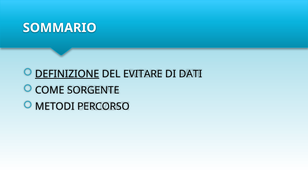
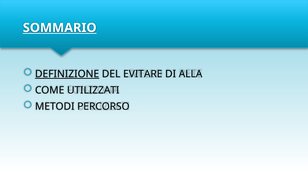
SOMMARIO underline: none -> present (60, 28)
DATI: DATI -> ALLA (191, 74)
SORGENTE: SORGENTE -> UTILIZZATI (93, 90)
